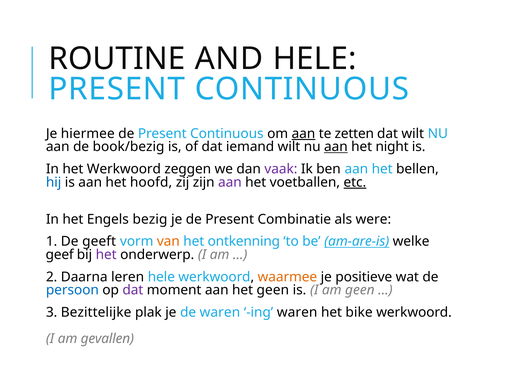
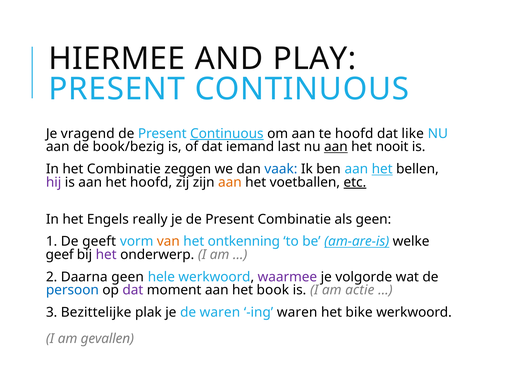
ROUTINE: ROUTINE -> HIERMEE (117, 59)
AND HELE: HELE -> PLAY (315, 59)
hiermee: hiermee -> vragend (88, 134)
Continuous underline: none -> present (227, 134)
aan underline: present -> none (303, 134)
te zetten: zetten -> hoofd (354, 134)
dat wilt: wilt -> like (413, 134)
iemand wilt: wilt -> last (289, 147)
night: night -> nooit (392, 147)
het Werkwoord: Werkwoord -> Combinatie (124, 169)
vaak colour: purple -> blue (281, 169)
het underline: none -> present (382, 169)
hij colour: blue -> purple (54, 182)
aan colour: purple -> orange (230, 182)
bezig: bezig -> really (150, 219)
als were: were -> geen (373, 219)
Daarna leren: leren -> geen (128, 277)
waarmee colour: orange -> purple (287, 277)
positieve: positieve -> volgorde (364, 277)
het geen: geen -> book (273, 290)
am geen: geen -> actie (360, 290)
